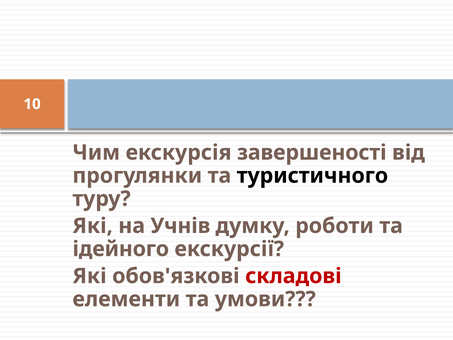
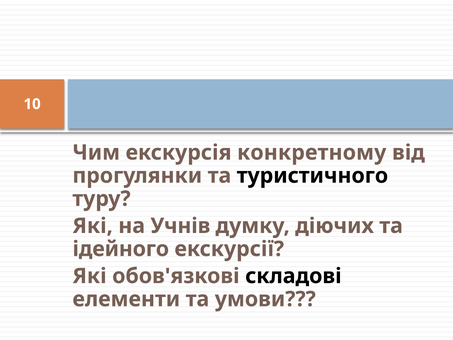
завершеності: завершеності -> конкретному (312, 152)
роботи: роботи -> діючих (335, 226)
складові colour: red -> black (293, 276)
